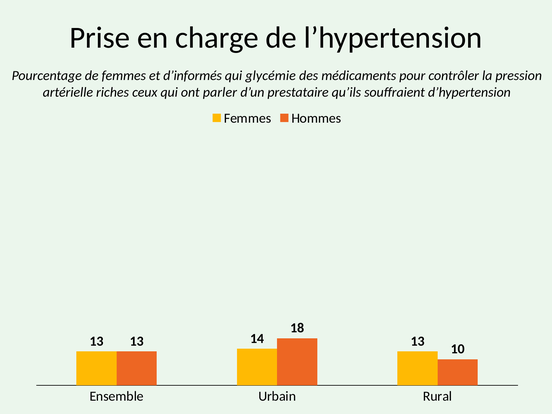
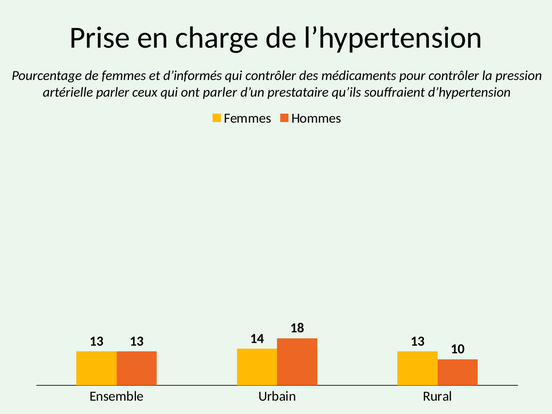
qui glycémie: glycémie -> contrôler (271, 76)
artérielle riches: riches -> parler (113, 92)
